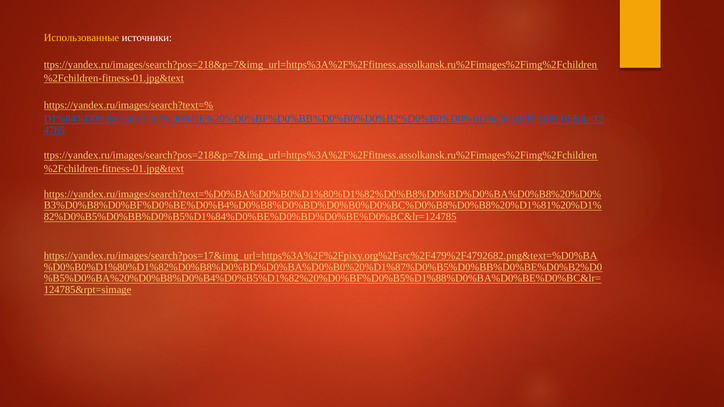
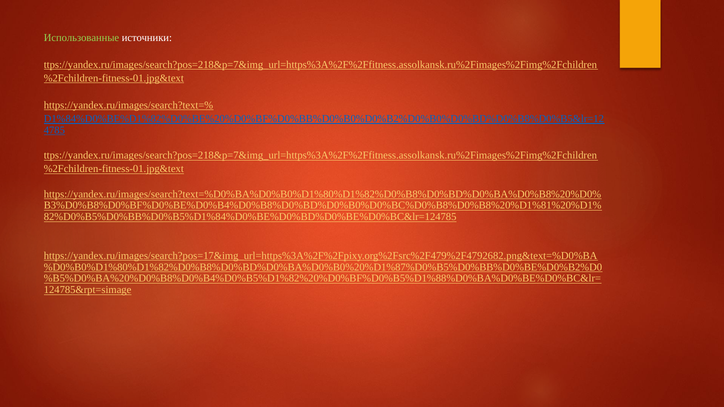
Использованные colour: yellow -> light green (81, 38)
